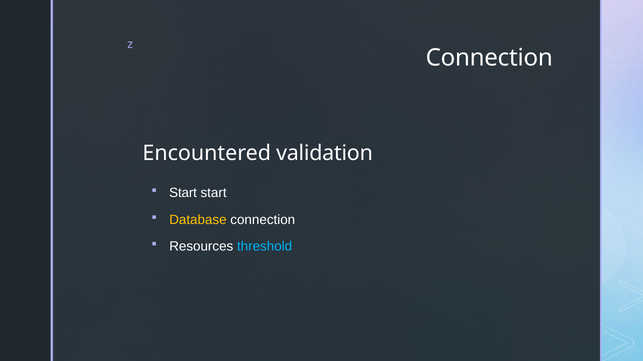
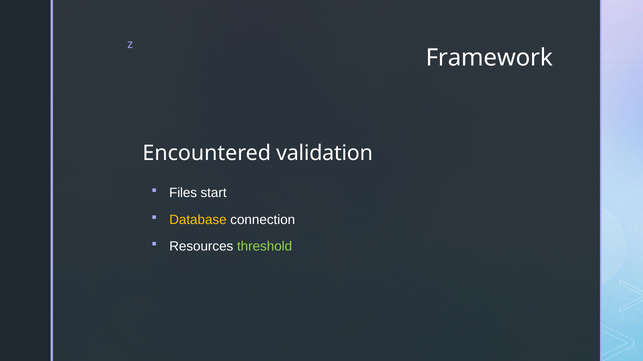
Connection: Connection -> Framework (489, 58)
Start: Start -> Files (183, 193)
threshold colour: light blue -> light green (265, 247)
